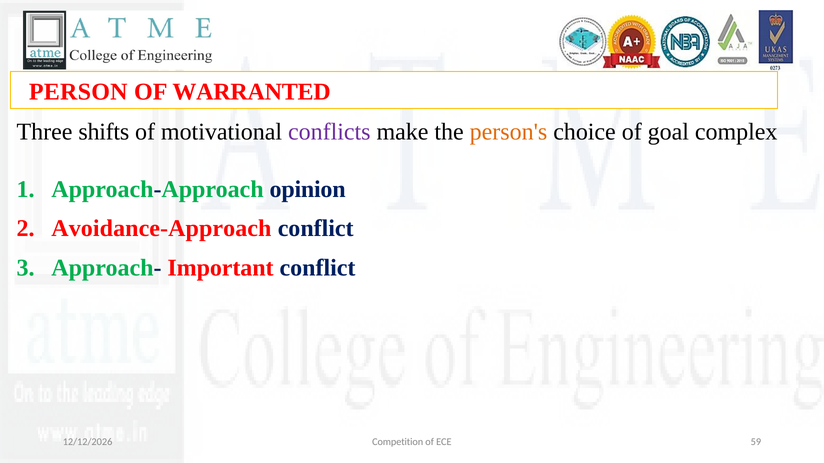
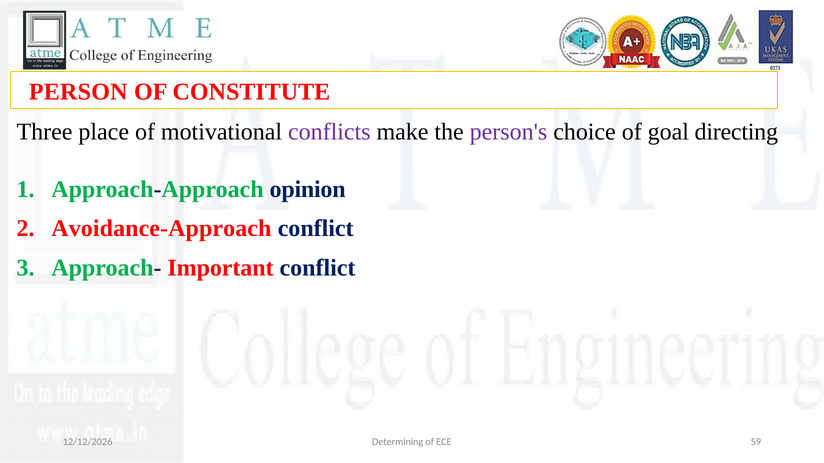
WARRANTED: WARRANTED -> CONSTITUTE (251, 92)
shifts: shifts -> place (104, 132)
person's colour: orange -> purple (509, 132)
complex: complex -> directing (736, 132)
Competition: Competition -> Determining (398, 443)
